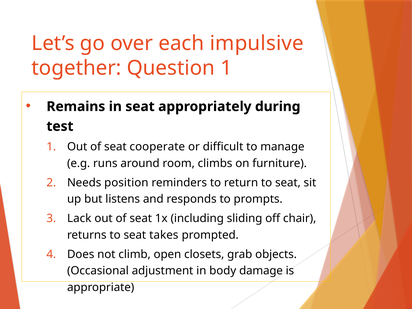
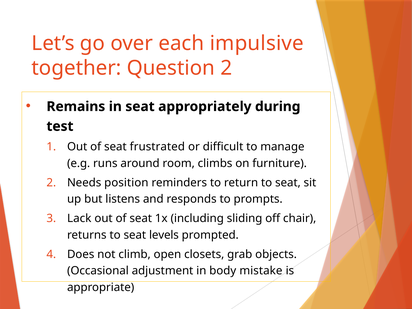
Question 1: 1 -> 2 (226, 68)
cooperate: cooperate -> frustrated (157, 147)
takes: takes -> levels (164, 235)
damage: damage -> mistake (261, 271)
